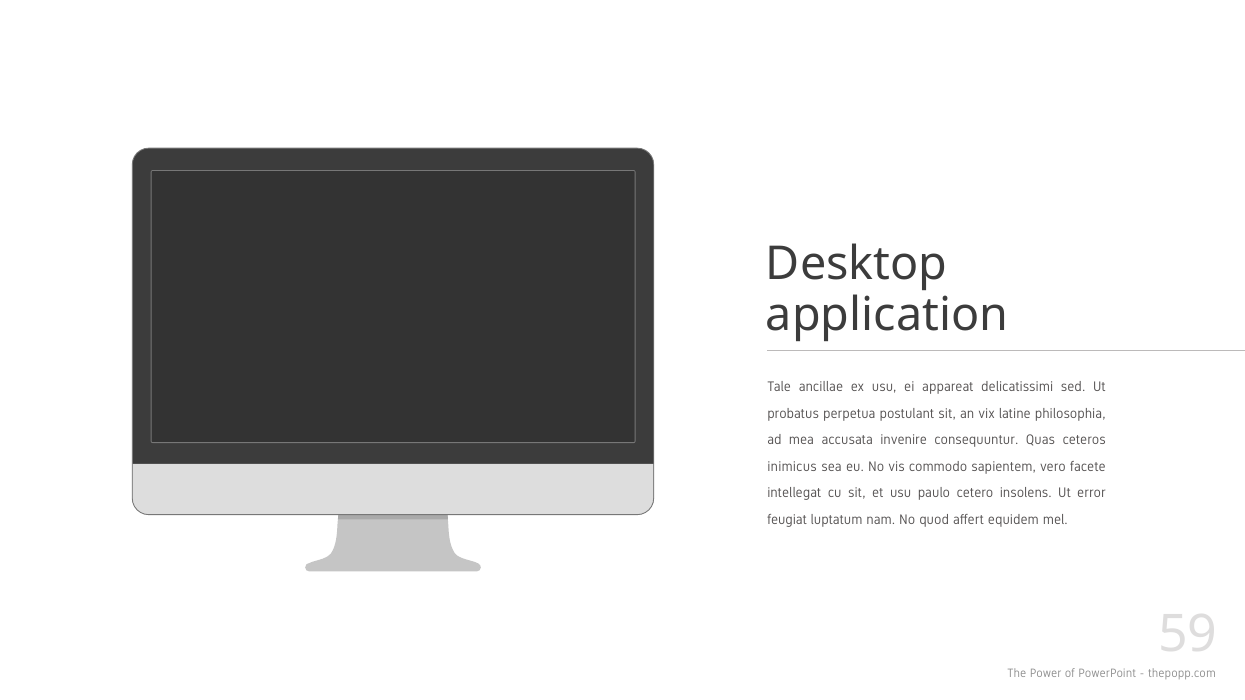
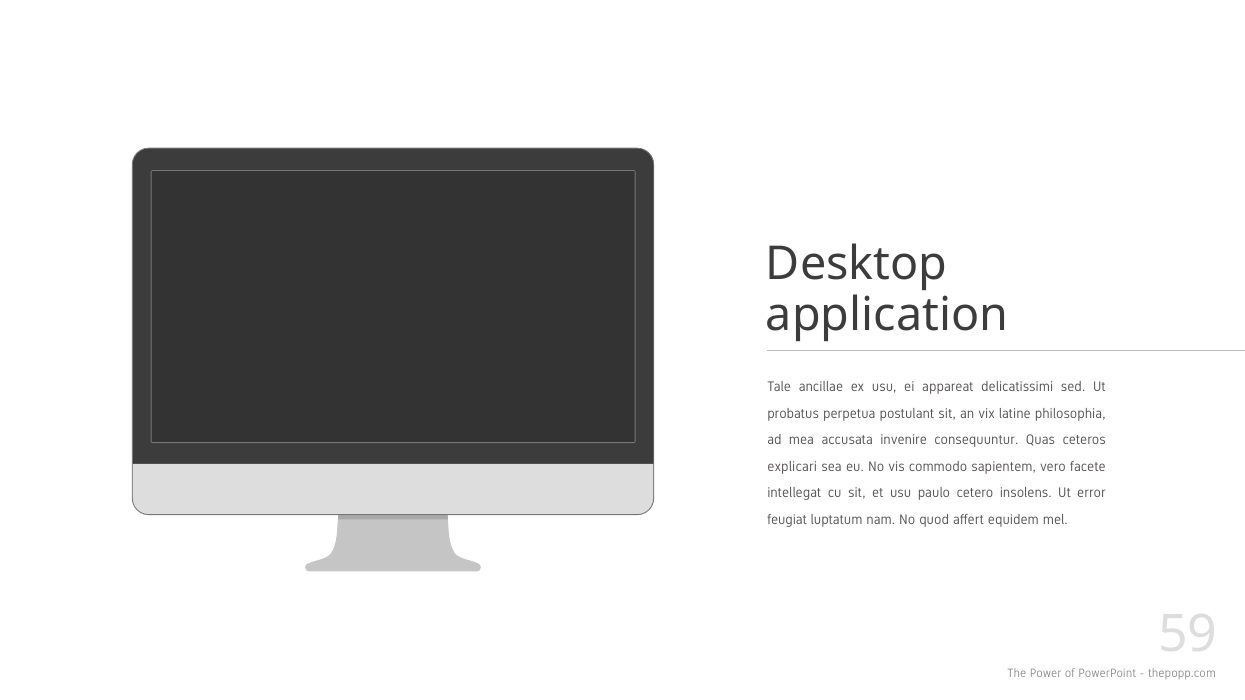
inimicus: inimicus -> explicari (792, 467)
